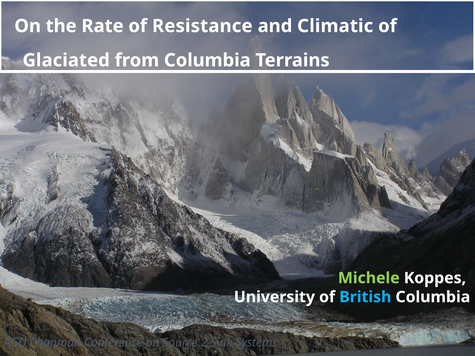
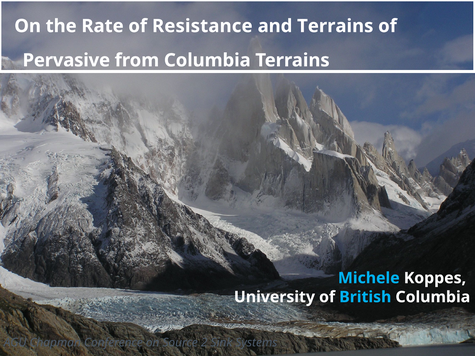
and Climatic: Climatic -> Terrains (335, 26)
Glaciated: Glaciated -> Pervasive (66, 60)
Michele colour: light green -> light blue (369, 278)
